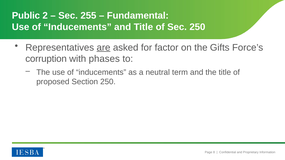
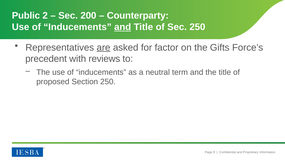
255: 255 -> 200 (88, 16)
Fundamental: Fundamental -> Counterparty (138, 16)
and underline: none -> present (123, 27)
corruption: corruption -> precedent (46, 59)
phases: phases -> reviews (104, 59)
